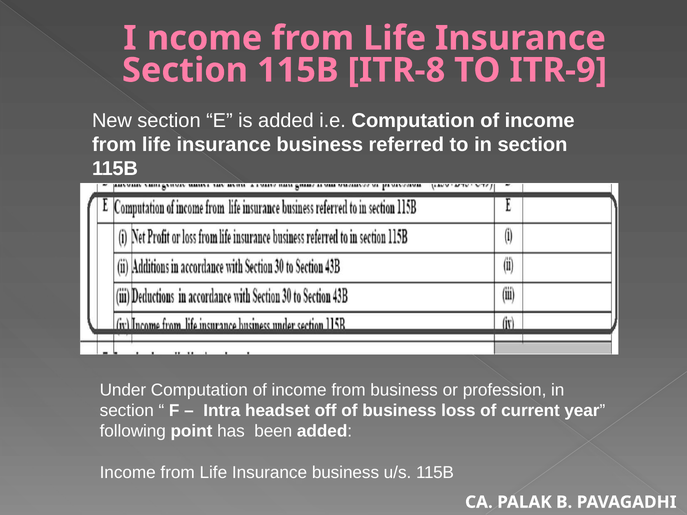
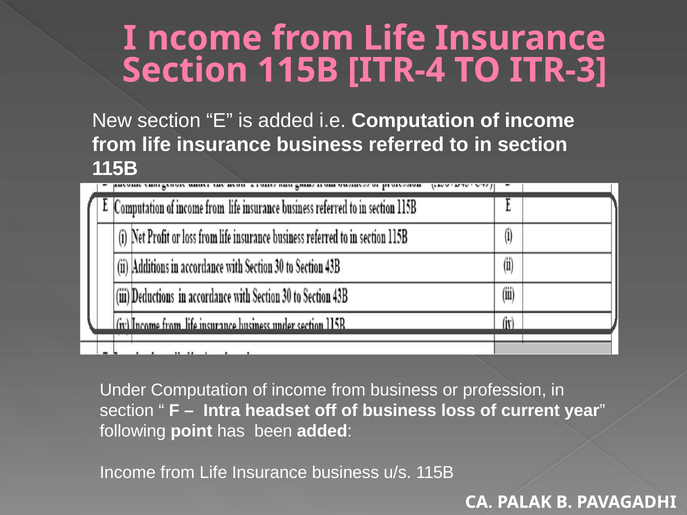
ITR-8: ITR-8 -> ITR-4 (396, 70)
ITR-9: ITR-9 -> ITR-3 (558, 70)
